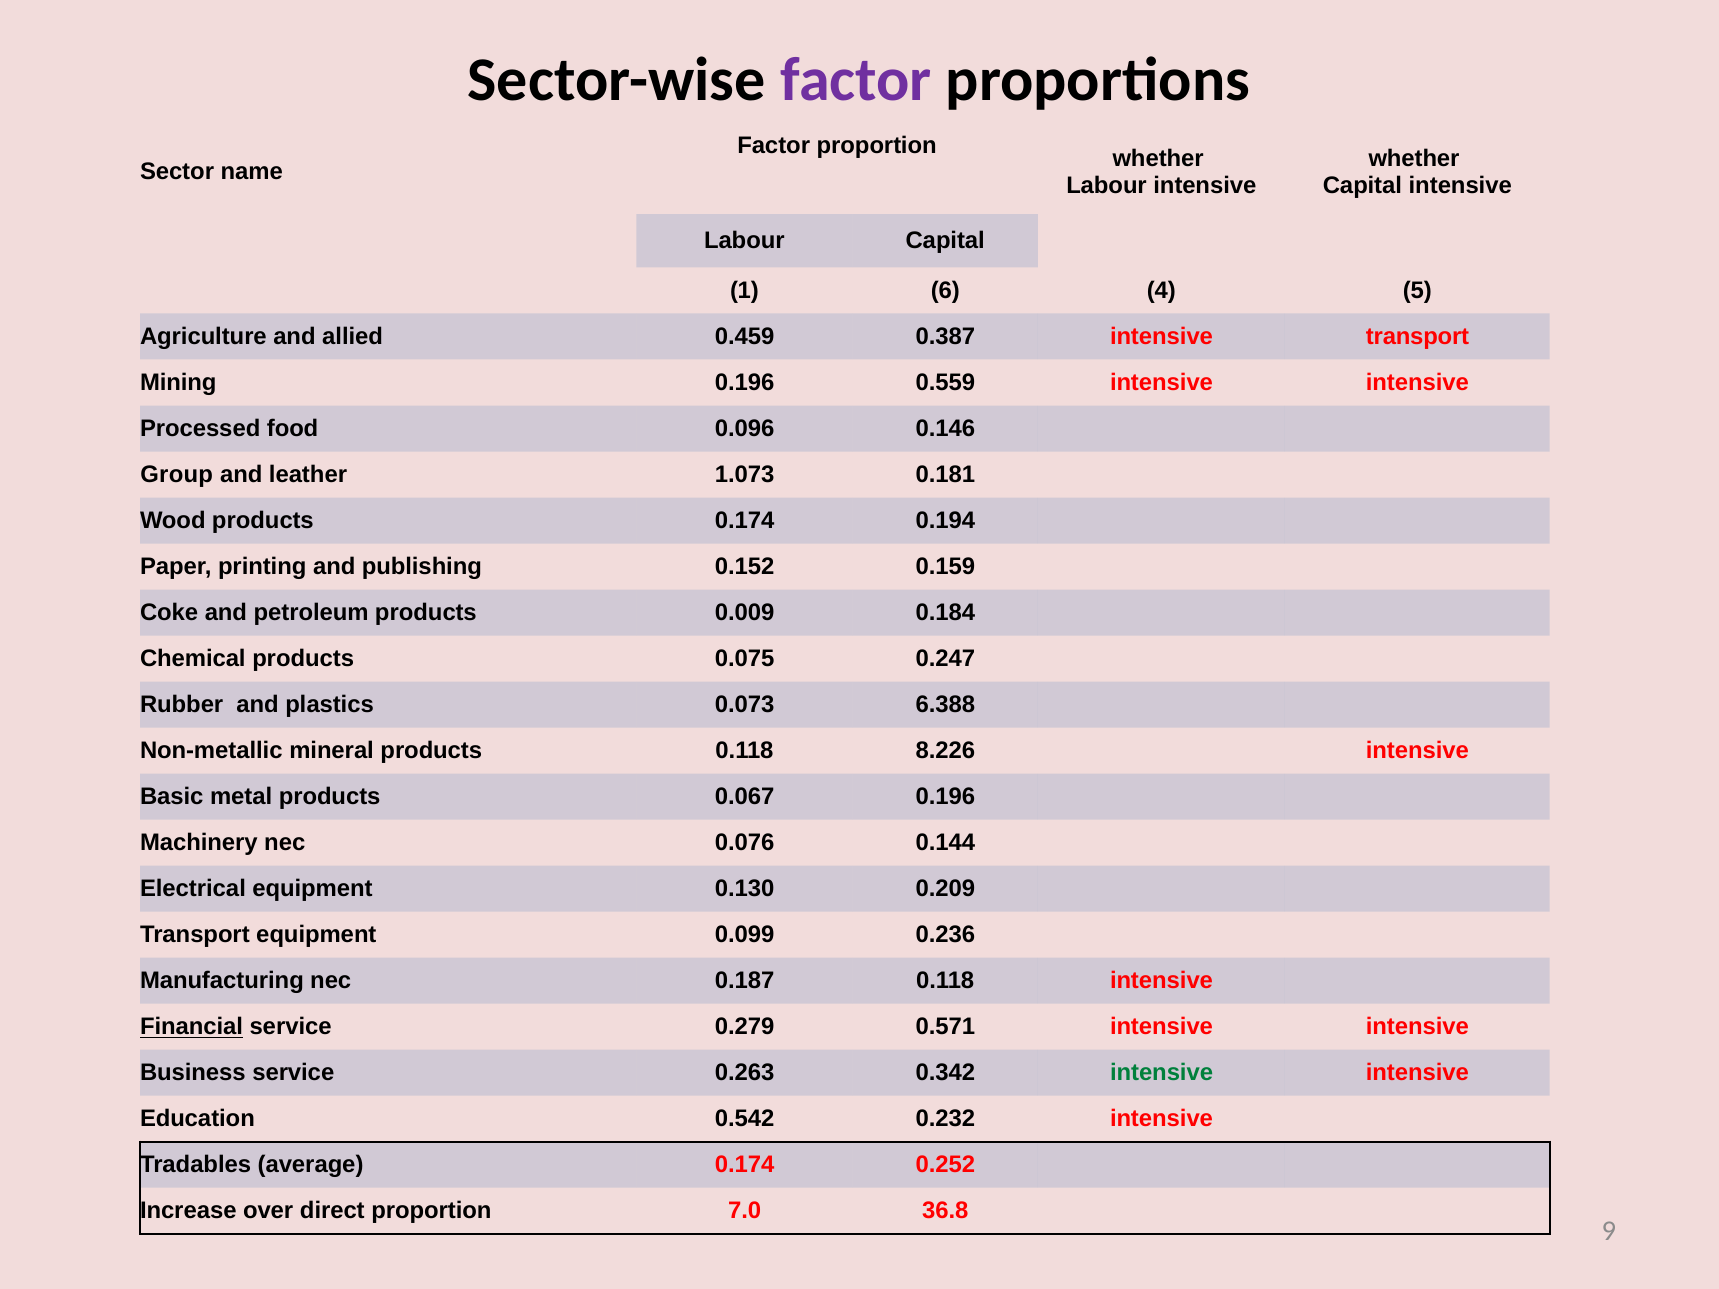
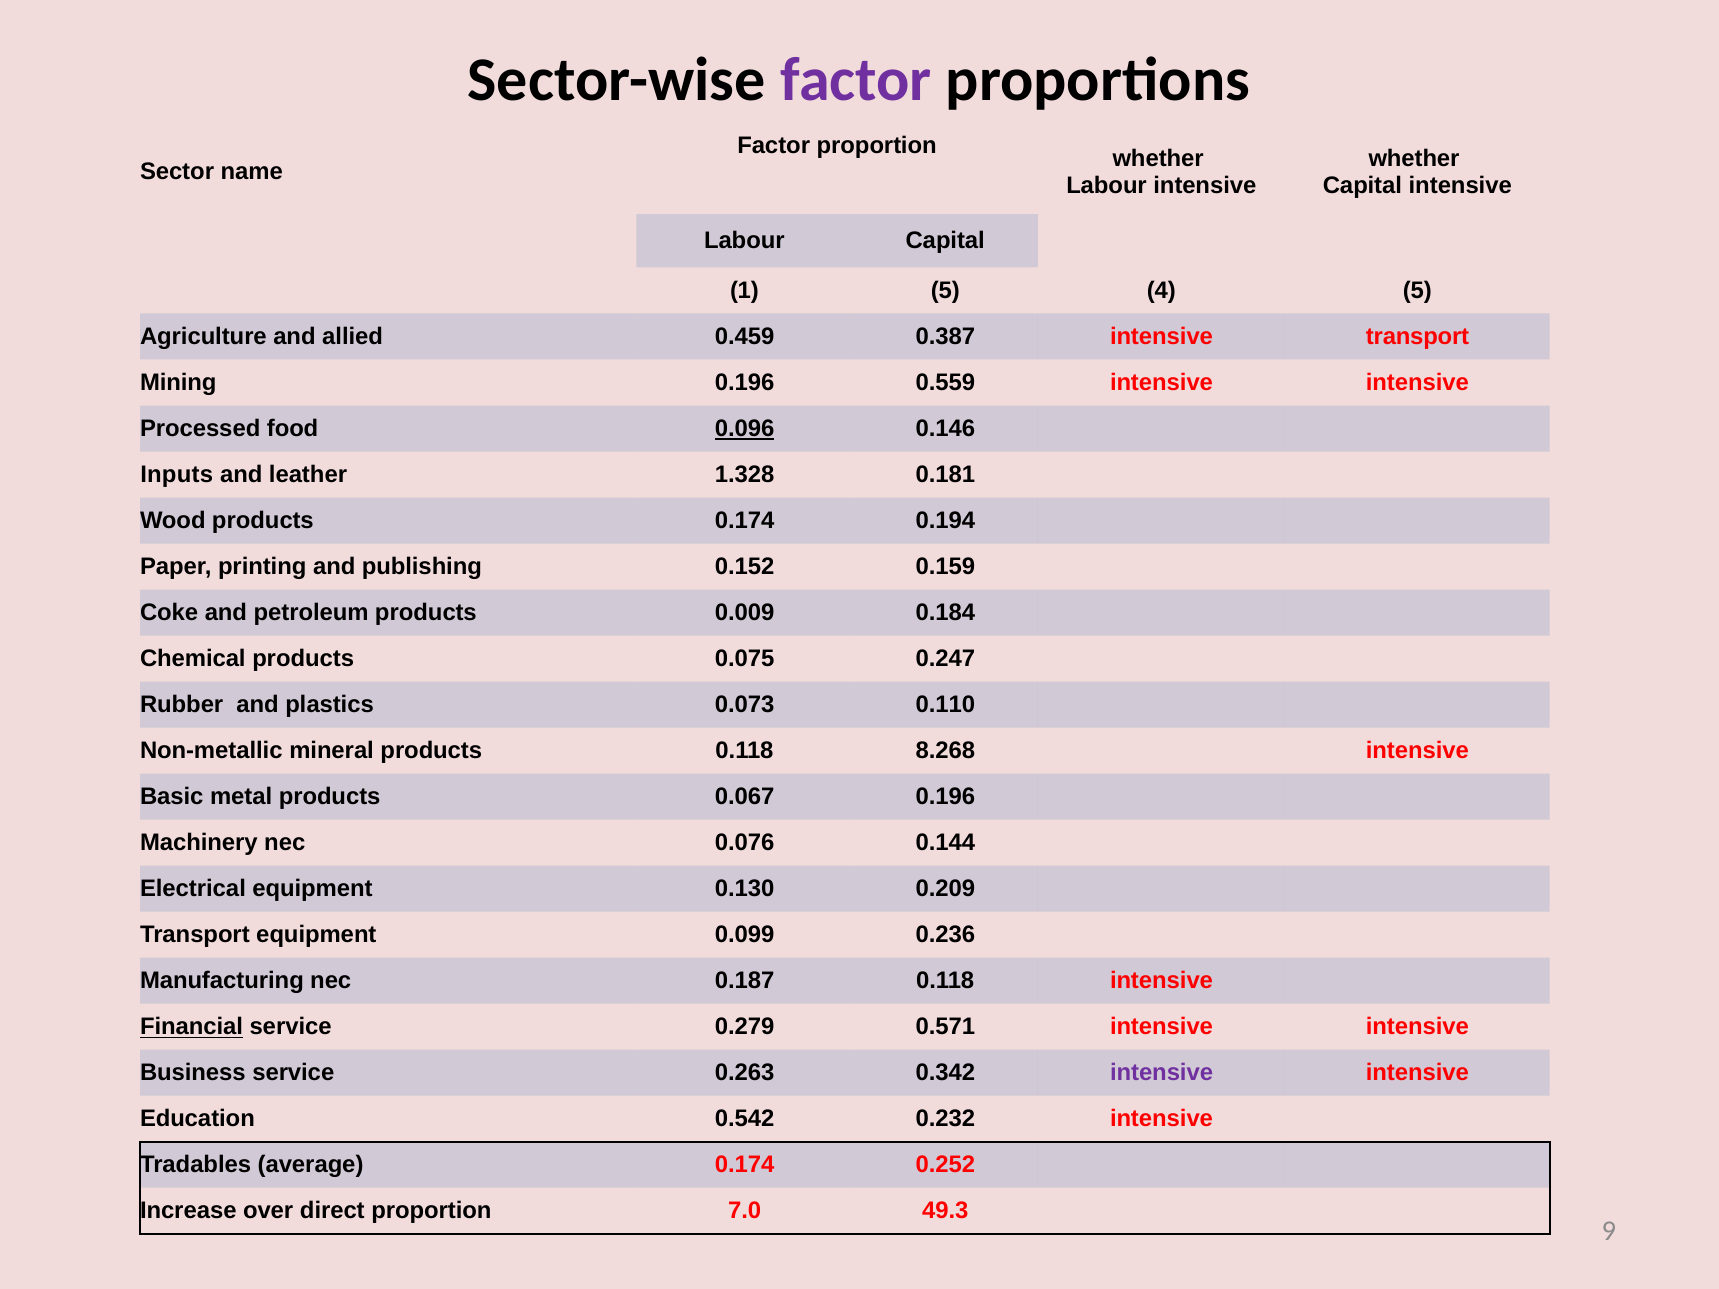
1 6: 6 -> 5 (945, 291)
0.096 underline: none -> present (745, 429)
Group: Group -> Inputs (177, 475)
1.073: 1.073 -> 1.328 (745, 475)
6.388: 6.388 -> 0.110 (945, 705)
8.226: 8.226 -> 8.268 (945, 751)
intensive colour: green -> purple (1162, 1073)
36.8: 36.8 -> 49.3 (945, 1211)
